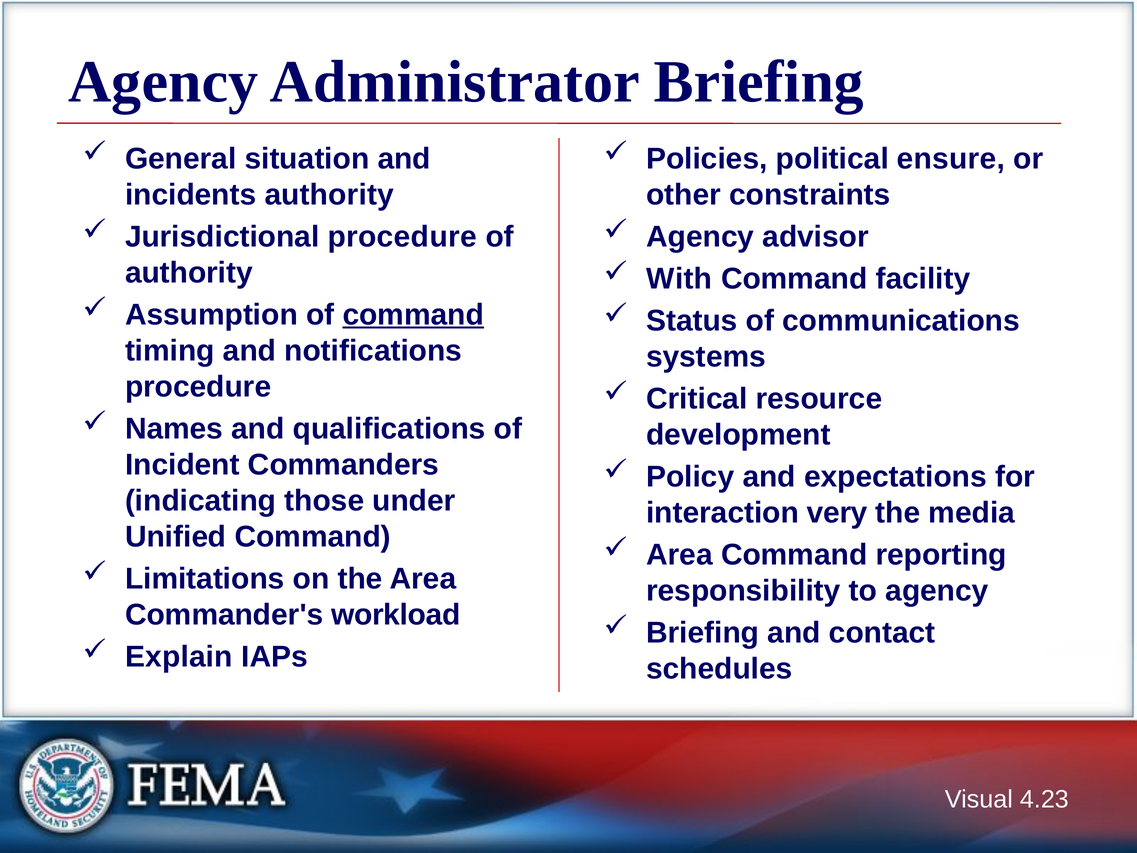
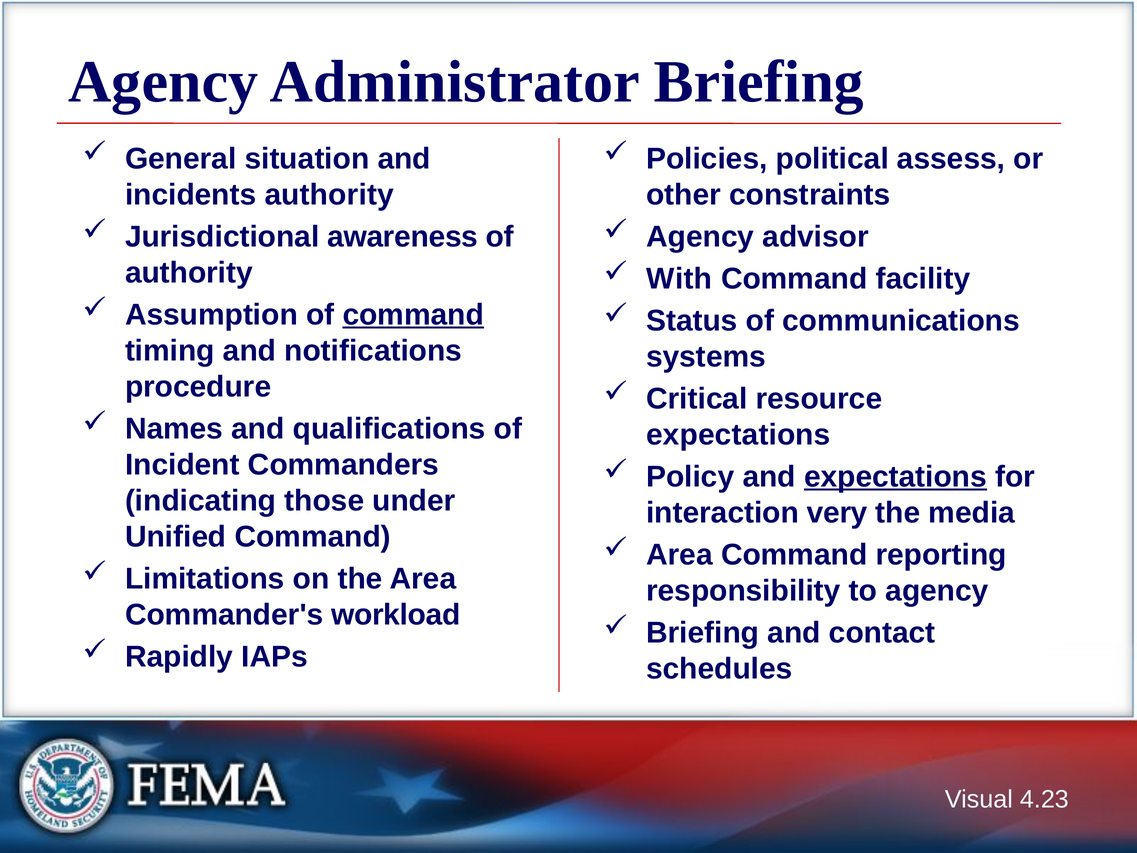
ensure: ensure -> assess (951, 159)
Jurisdictional procedure: procedure -> awareness (403, 237)
development: development -> expectations (738, 435)
expectations underline: none -> present (896, 477)
Explain: Explain -> Rapidly (179, 657)
